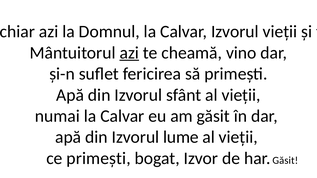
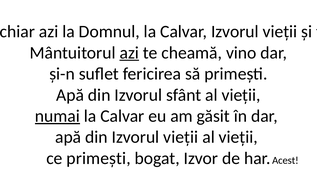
numai underline: none -> present (57, 116)
din Izvorul lume: lume -> vieții (181, 137)
har Găsit: Găsit -> Acest (285, 161)
